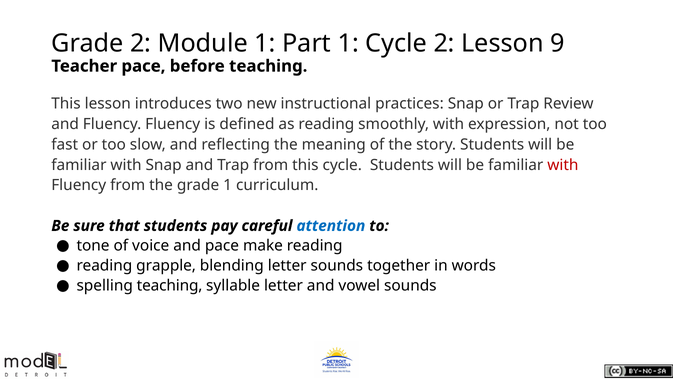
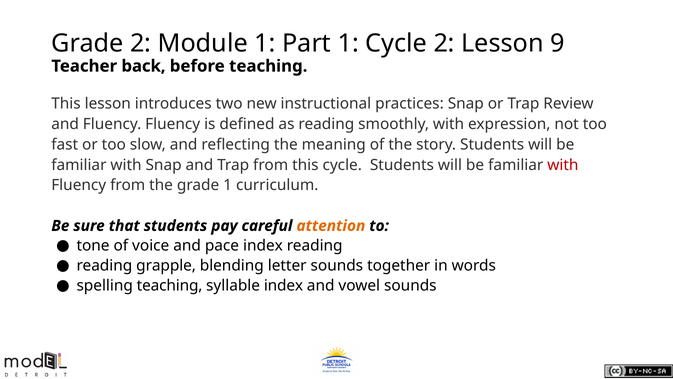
Teacher pace: pace -> back (143, 66)
attention colour: blue -> orange (331, 226)
pace make: make -> index (263, 246)
syllable letter: letter -> index (284, 285)
